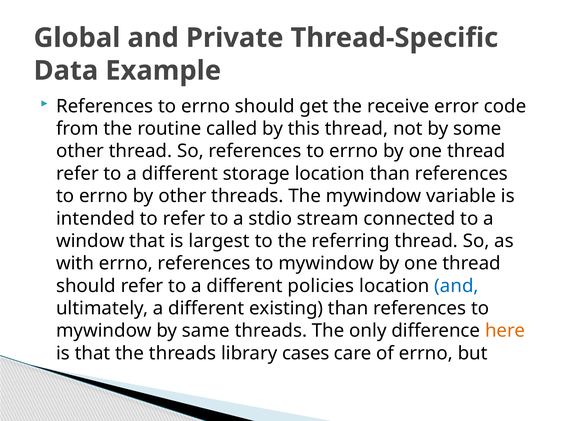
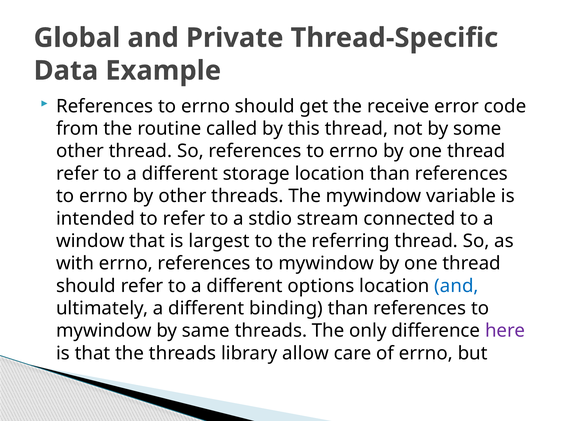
policies: policies -> options (321, 286)
existing: existing -> binding (286, 309)
here colour: orange -> purple (505, 331)
cases: cases -> allow (306, 354)
